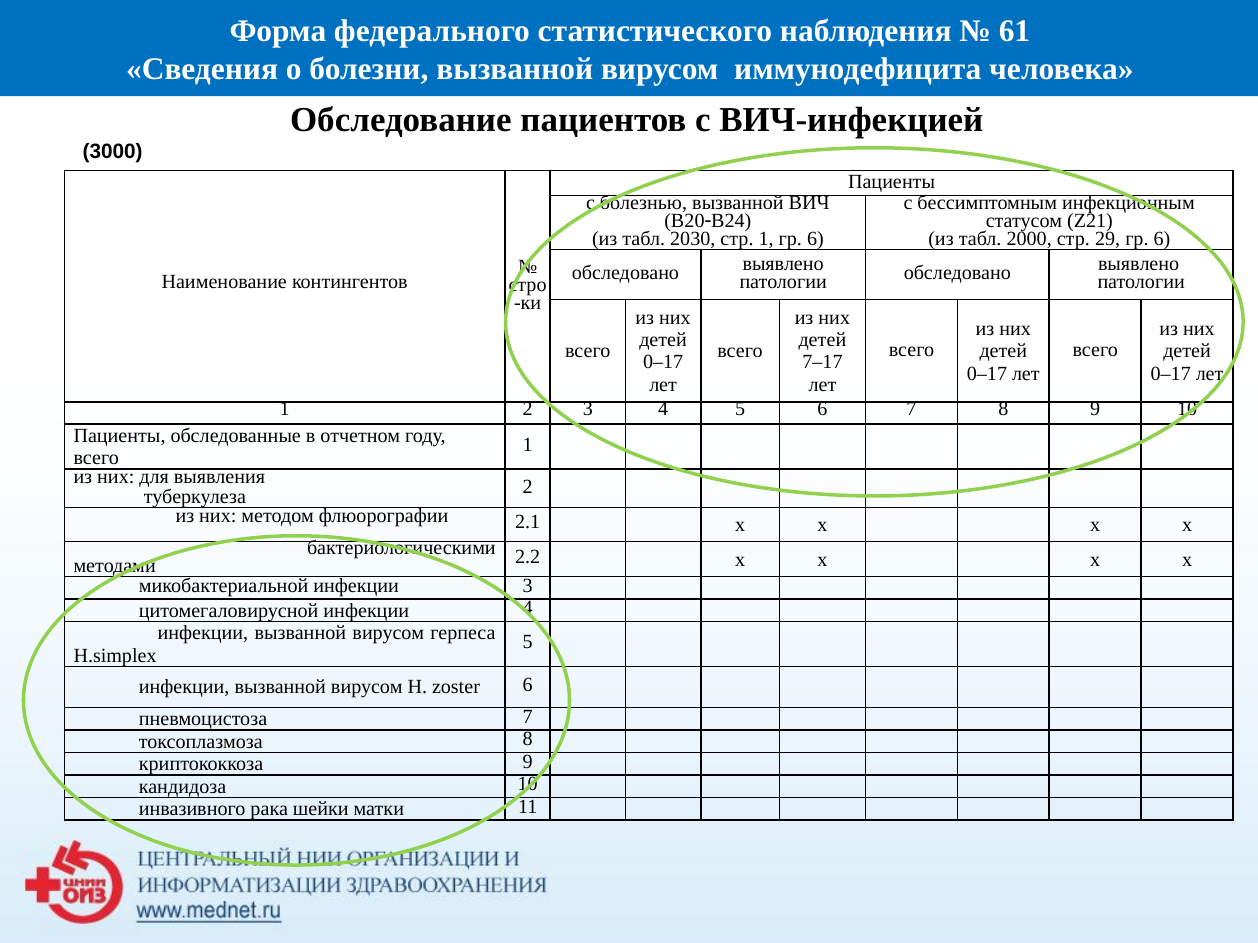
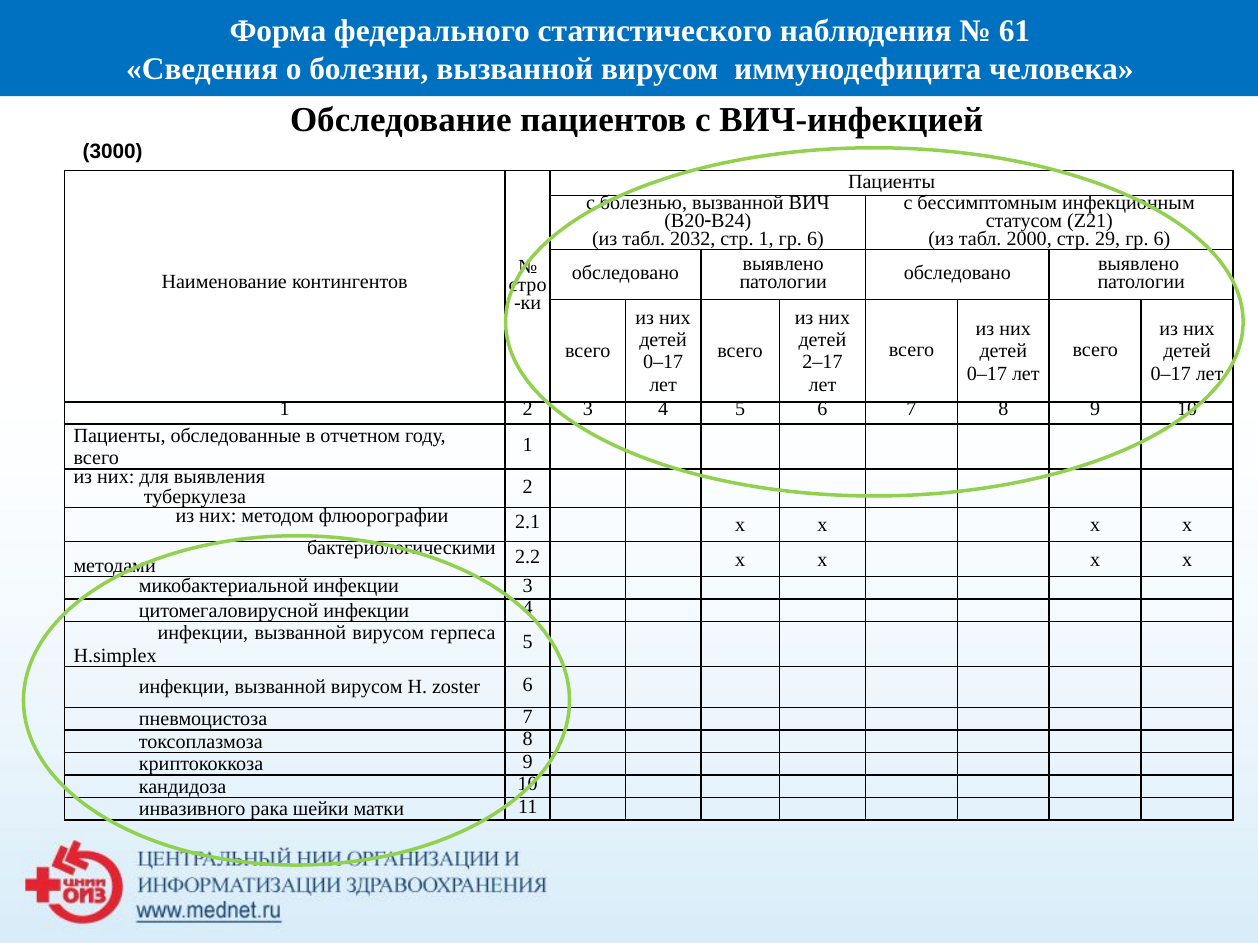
2030: 2030 -> 2032 (693, 239)
7–17: 7–17 -> 2–17 (822, 362)
